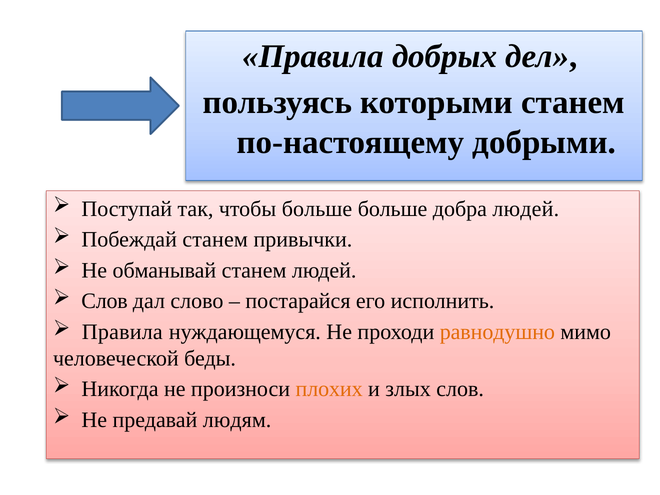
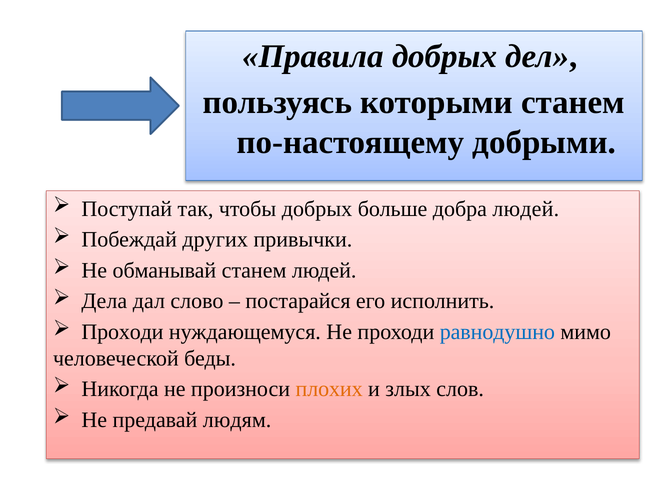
чтобы больше: больше -> добрых (317, 209)
Побеждай станем: станем -> других (215, 240)
Слов: Слов -> Дела (104, 301)
Правила: Правила -> Проходи (122, 332)
равнодушно colour: orange -> blue (497, 332)
